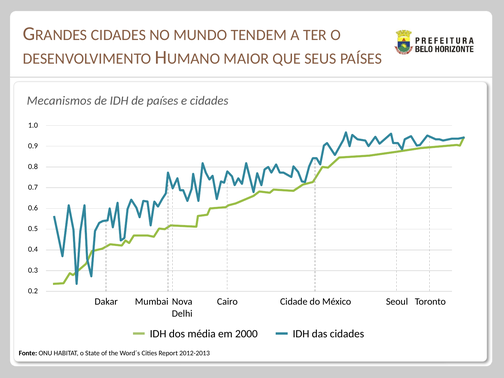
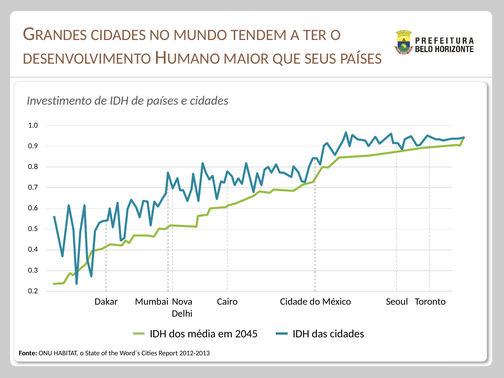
Mecanismos: Mecanismos -> Investimento (59, 101)
2000: 2000 -> 2045 (246, 334)
